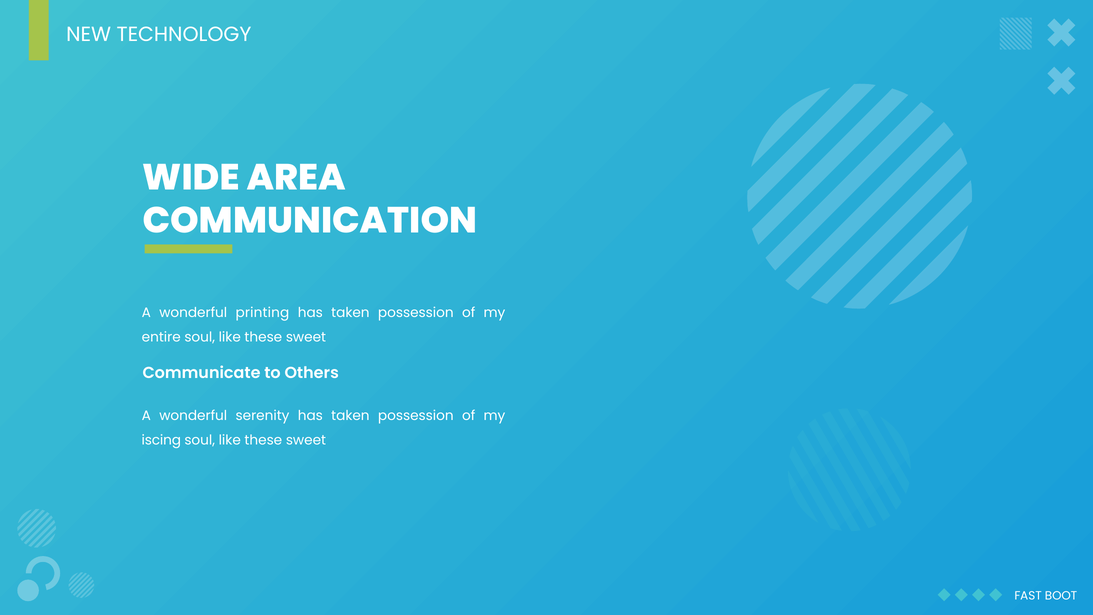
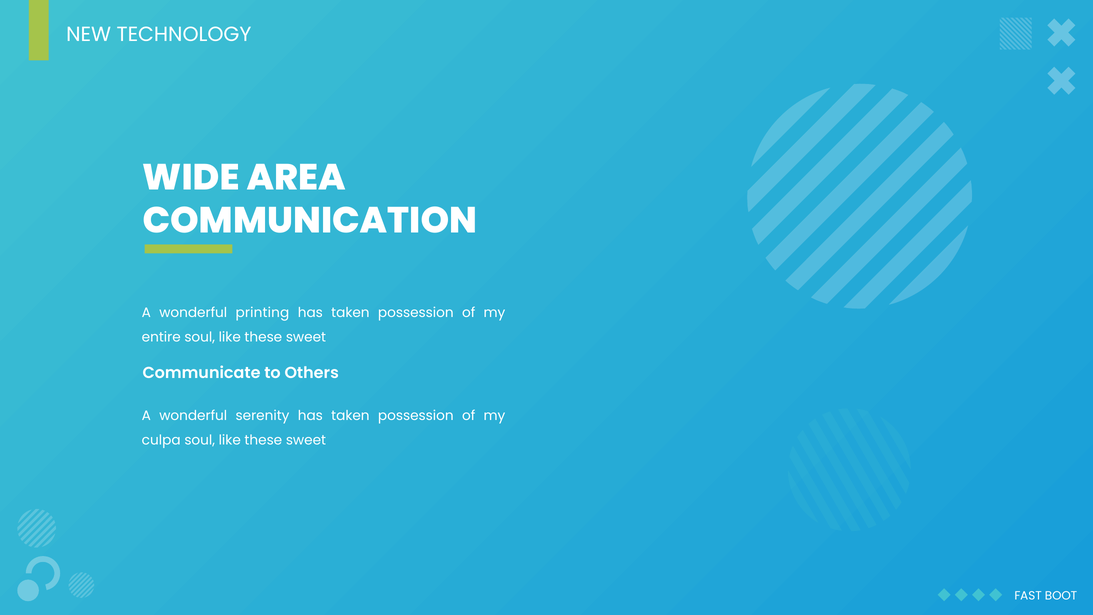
iscing: iscing -> culpa (161, 440)
